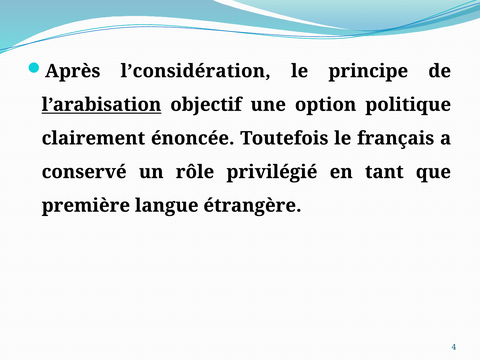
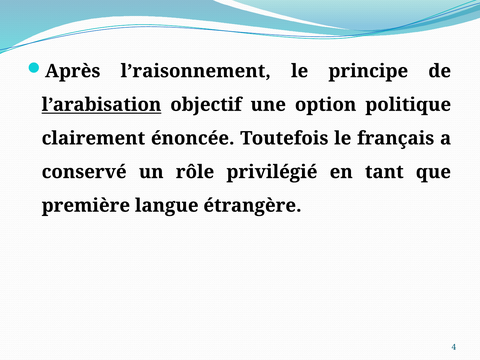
l’considération: l’considération -> l’raisonnement (196, 71)
